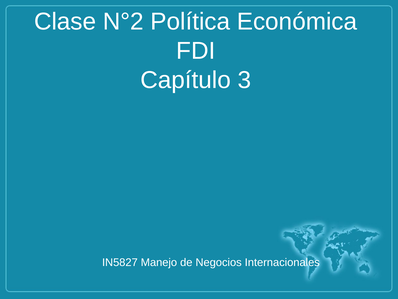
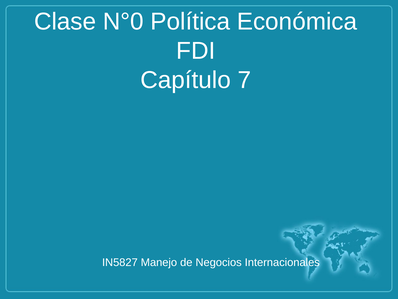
N°2: N°2 -> N°0 (123, 21)
3: 3 -> 7 (244, 80)
